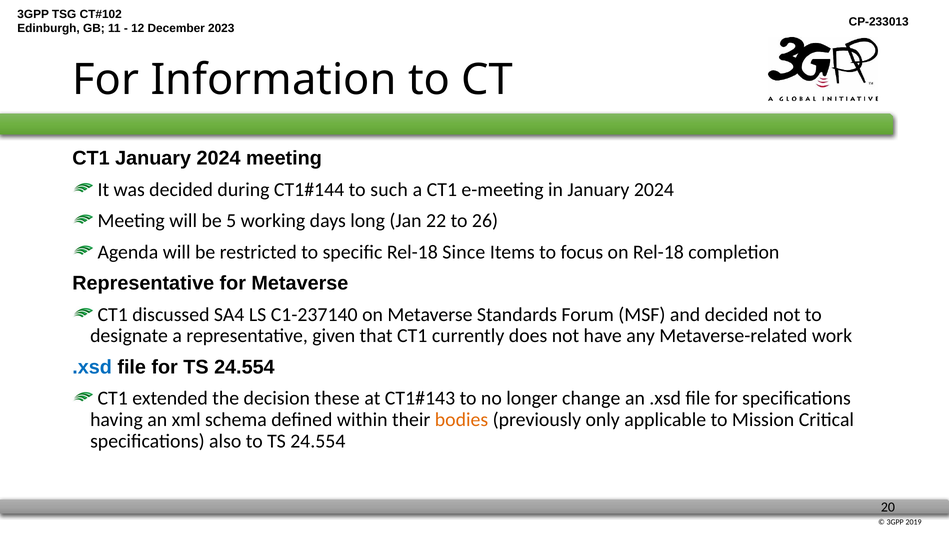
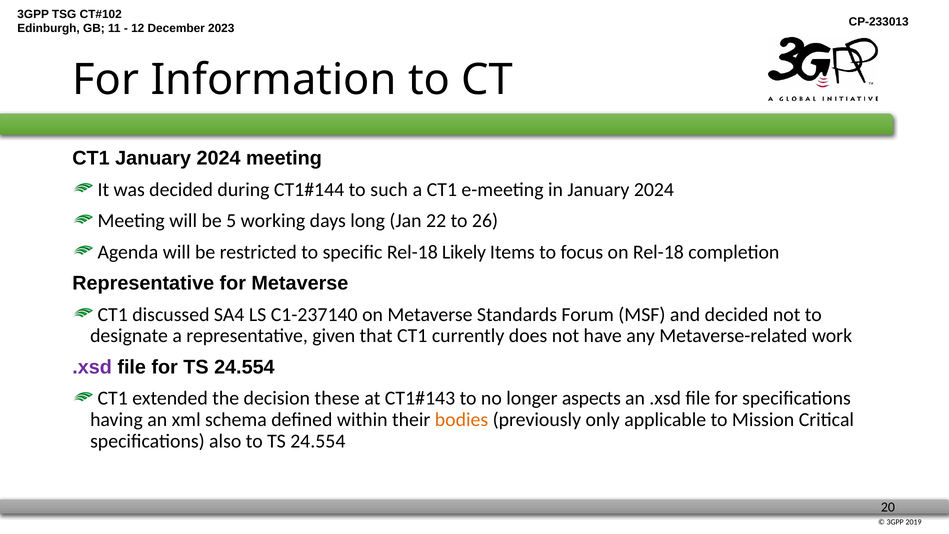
Since: Since -> Likely (464, 252)
.xsd colour: blue -> purple (92, 367)
change: change -> aspects (591, 398)
